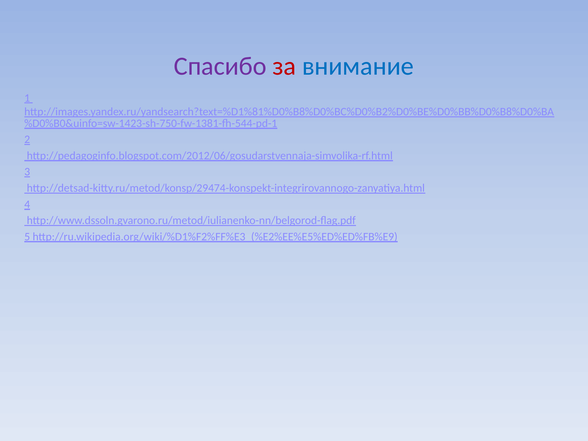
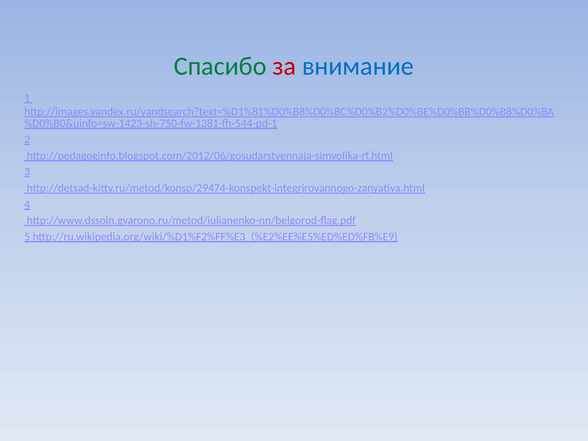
Спасибо colour: purple -> green (220, 66)
